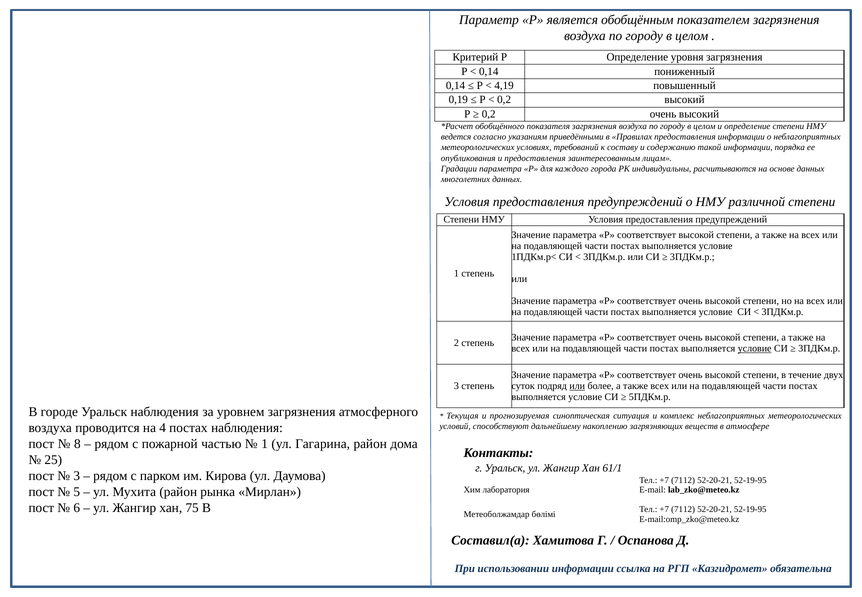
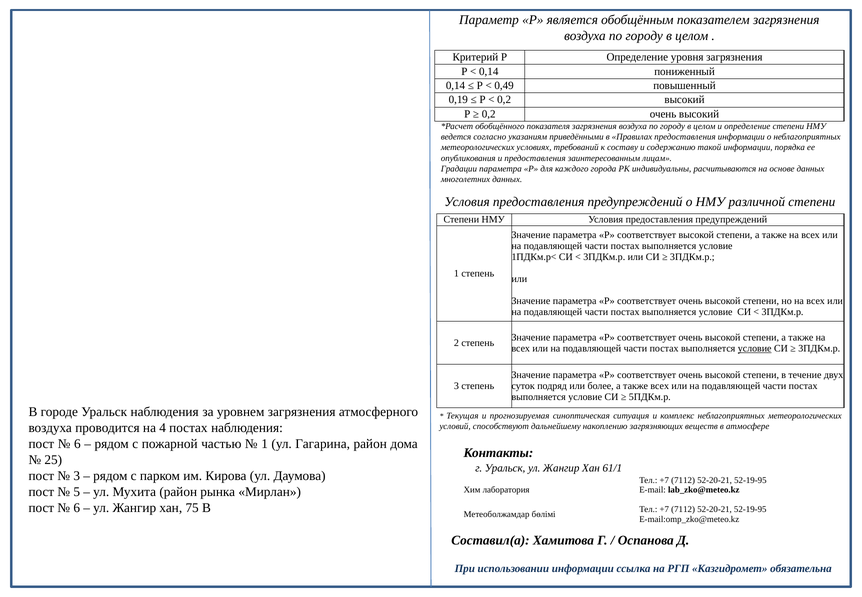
4,19: 4,19 -> 0,49 (504, 86)
или underline: present -> none (577, 386)
8: 8 -> 6 (77, 444)
